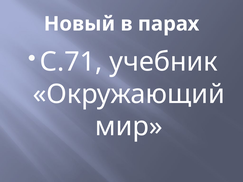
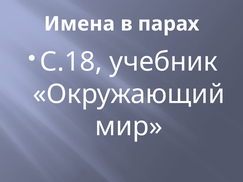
Новый: Новый -> Имена (79, 24)
С.71: С.71 -> С.18 (71, 62)
